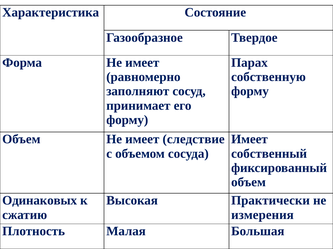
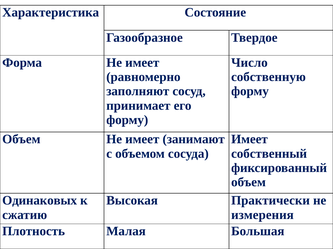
Парах: Парах -> Число (249, 63)
следствие: следствие -> занимают (194, 140)
